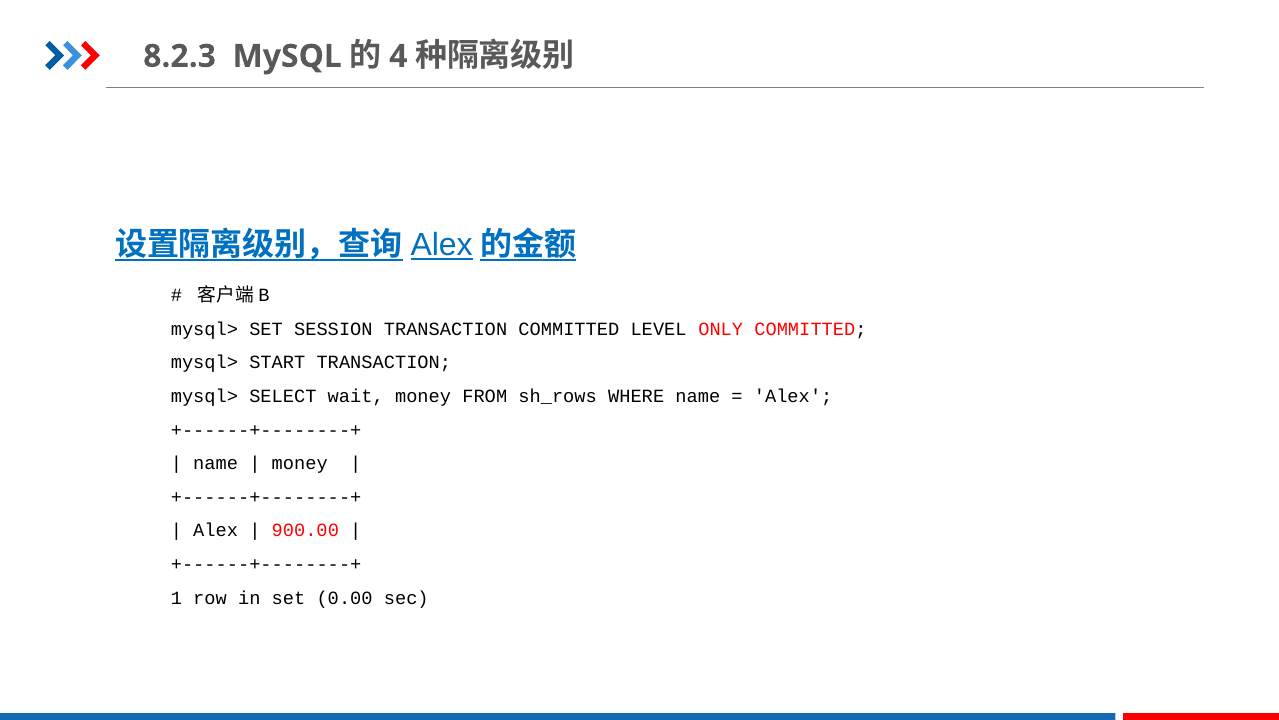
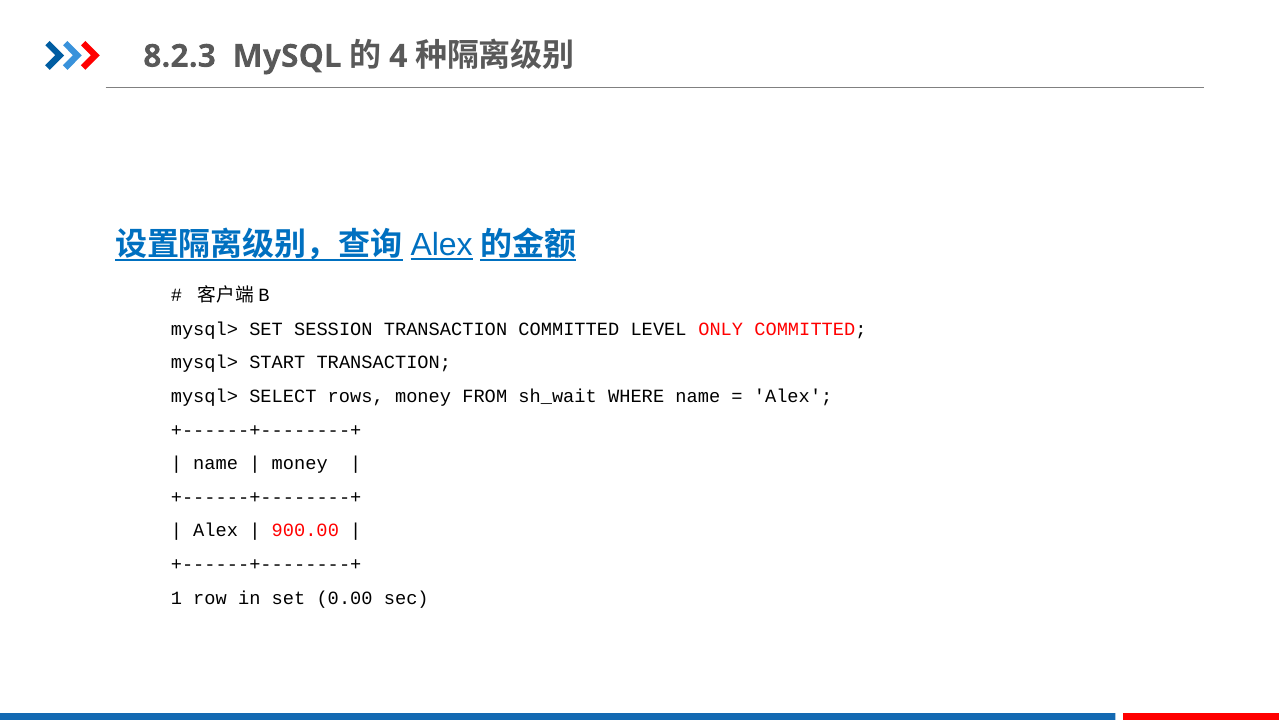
wait: wait -> rows (356, 396)
sh_rows: sh_rows -> sh_wait (558, 396)
